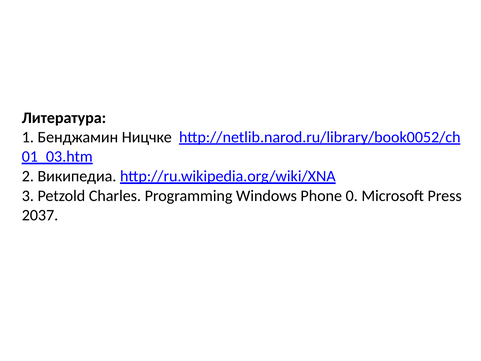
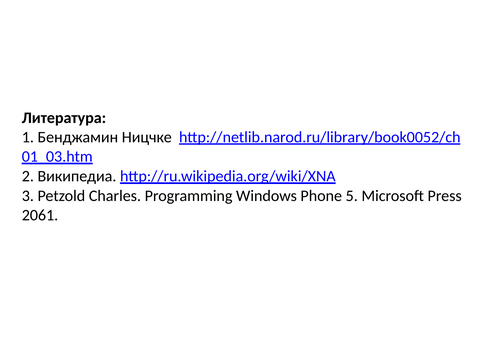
0: 0 -> 5 (352, 196)
2037: 2037 -> 2061 (40, 215)
